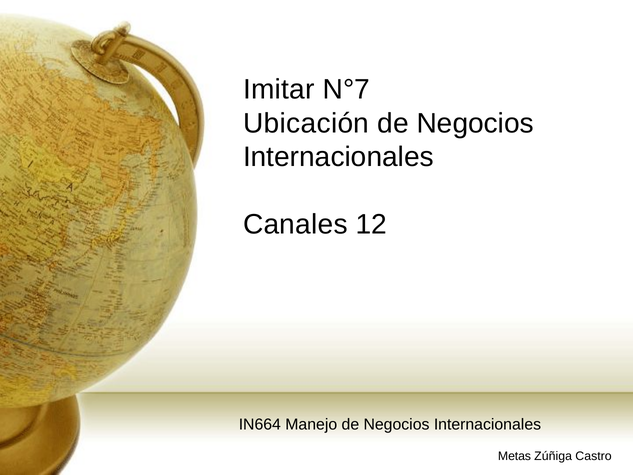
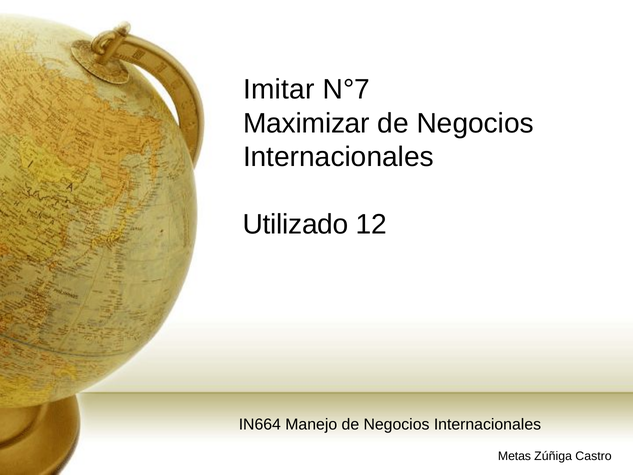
Ubicación: Ubicación -> Maximizar (306, 123)
Canales: Canales -> Utilizado (296, 225)
